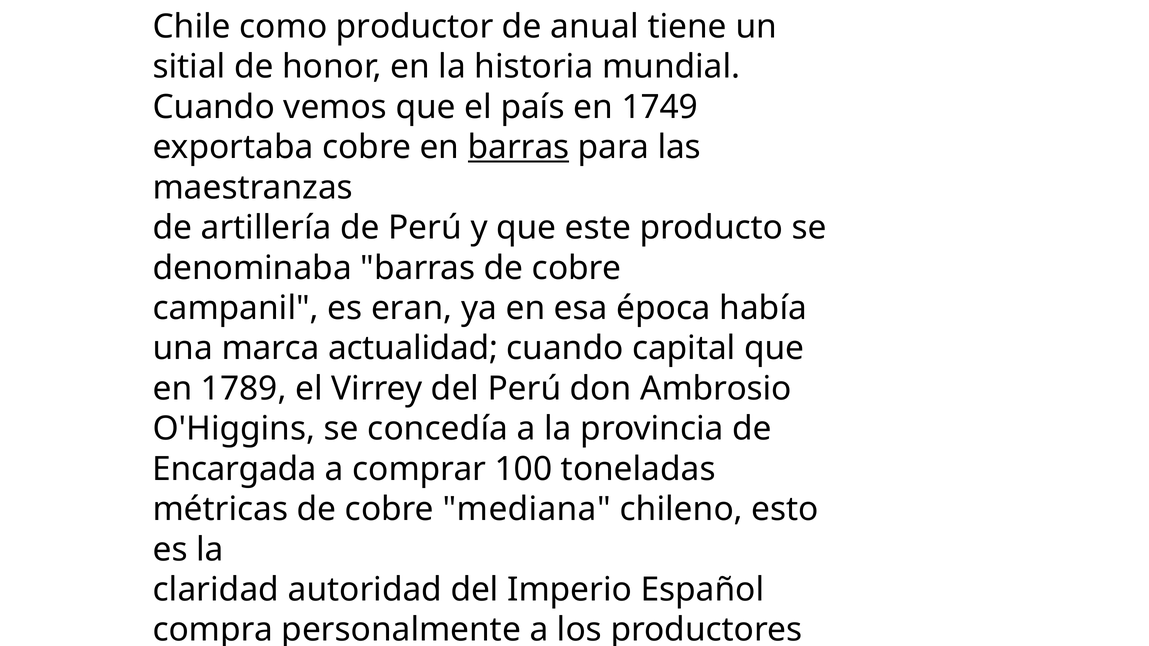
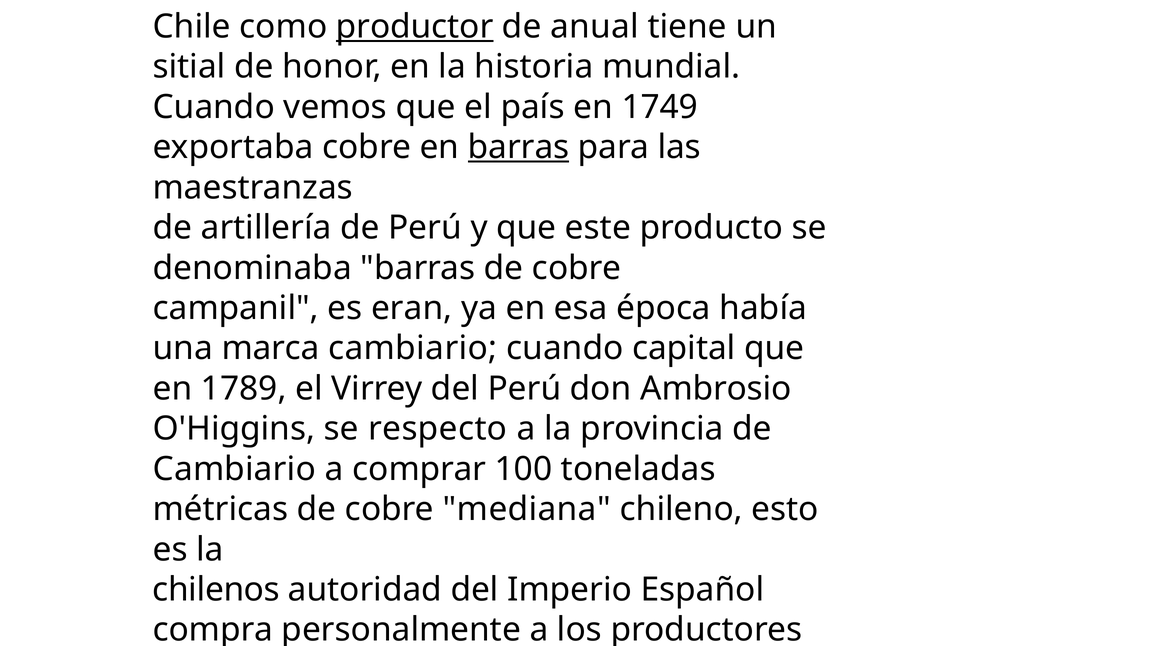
productor underline: none -> present (415, 27)
marca actualidad: actualidad -> cambiario (413, 349)
concedía: concedía -> respecto (438, 429)
Encargada: Encargada -> Cambiario (234, 469)
claridad: claridad -> chilenos (216, 590)
